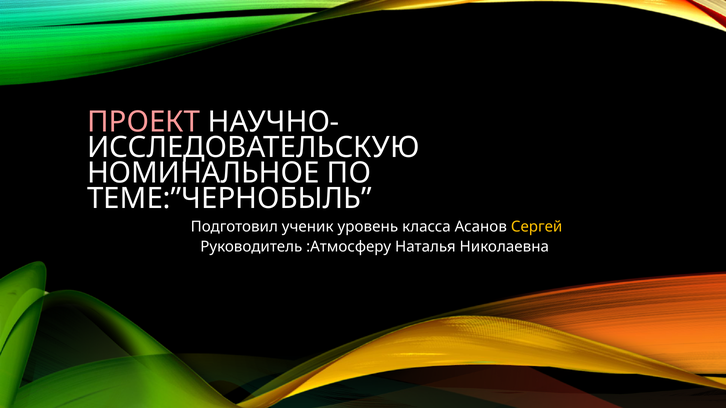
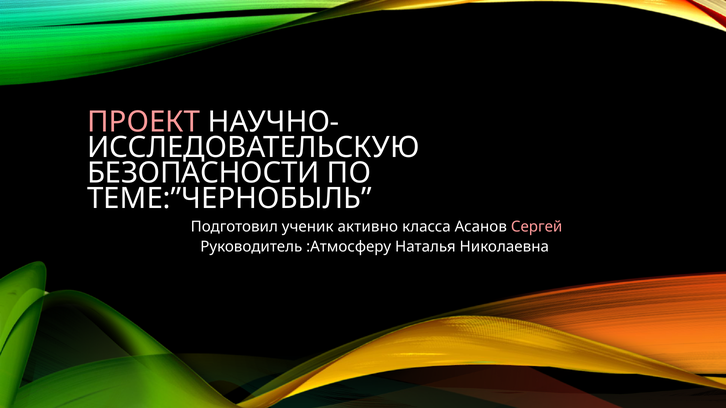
НОМИНАЛЬНОЕ: НОМИНАЛЬНОЕ -> БЕЗОПАСНОСТИ (203, 173)
уровень: уровень -> активно (368, 227)
Сергей colour: yellow -> pink (537, 227)
